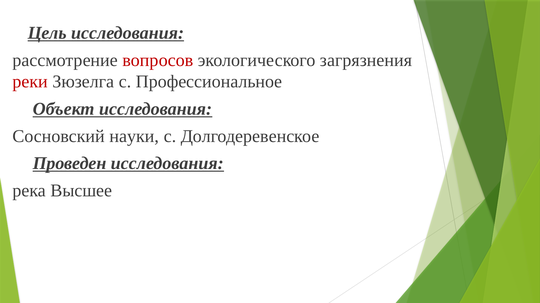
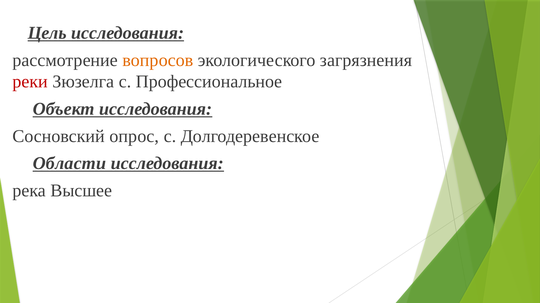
вопросов colour: red -> orange (158, 60)
науки: науки -> опрос (134, 136)
Проведен: Проведен -> Области (69, 164)
